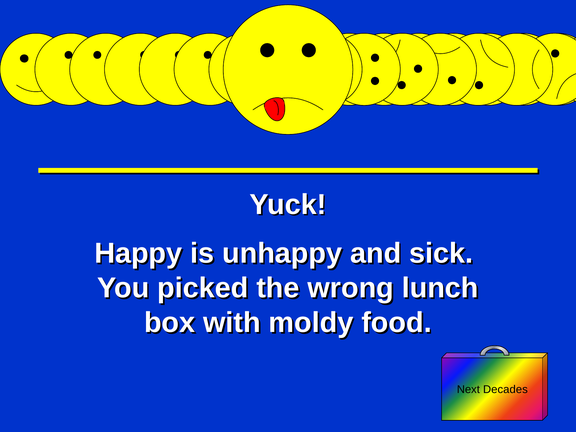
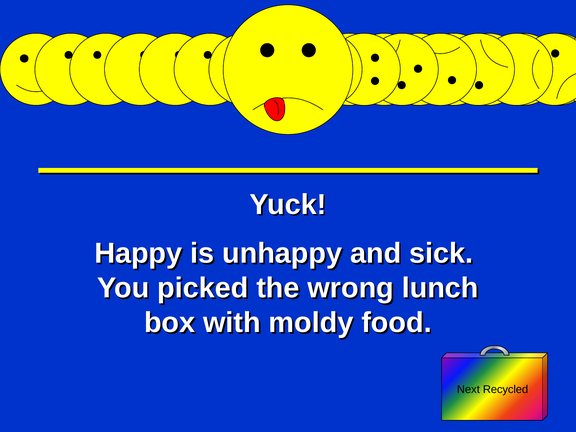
Decades: Decades -> Recycled (506, 390)
